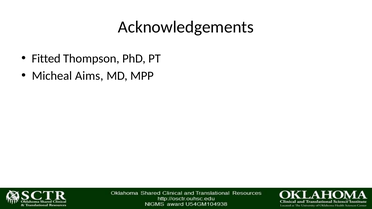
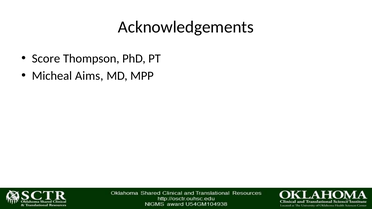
Fitted: Fitted -> Score (46, 59)
